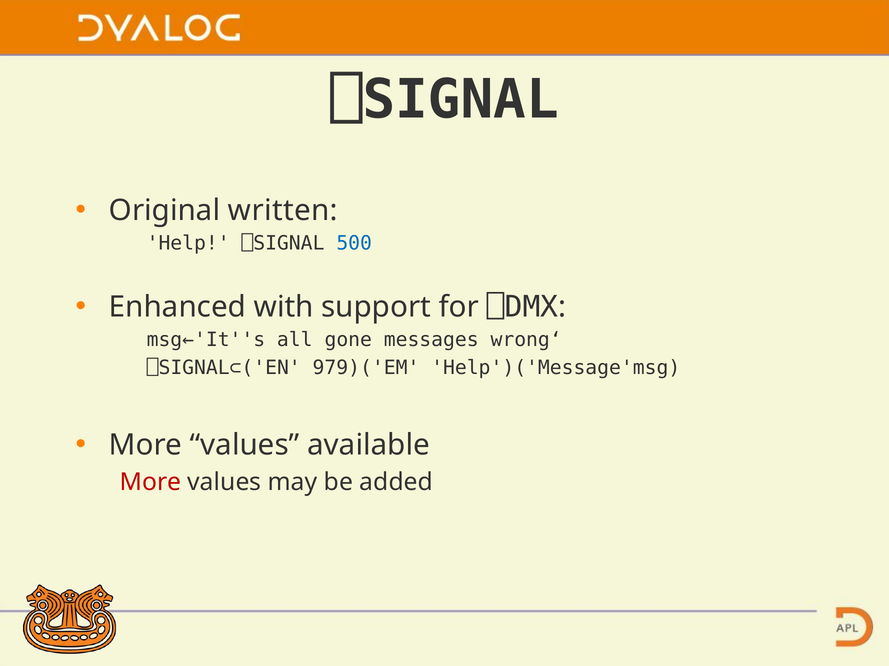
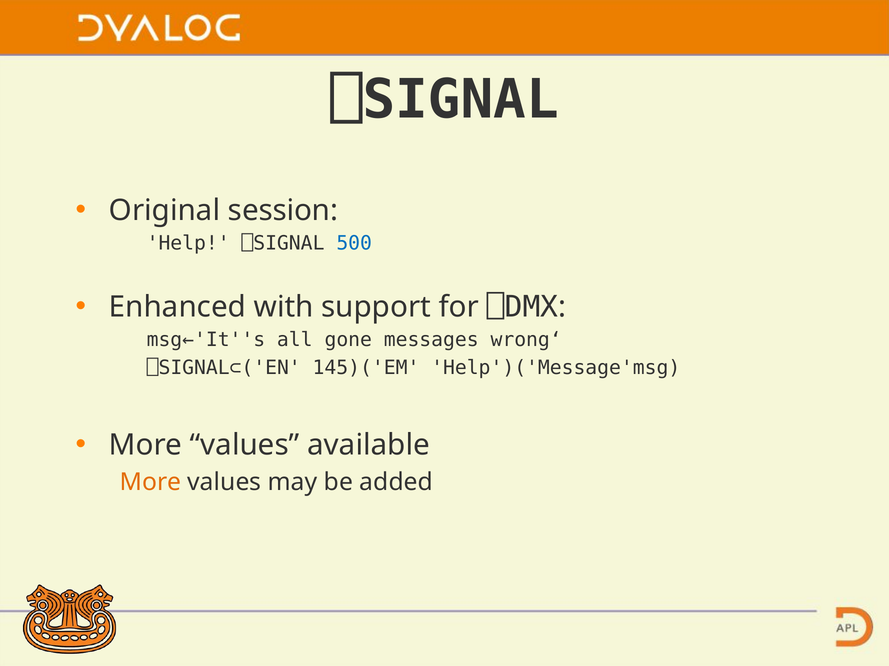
written: written -> session (283, 211)
979)('EM: 979)('EM -> 145)('EM (366, 368)
More colour: red -> orange (151, 483)
